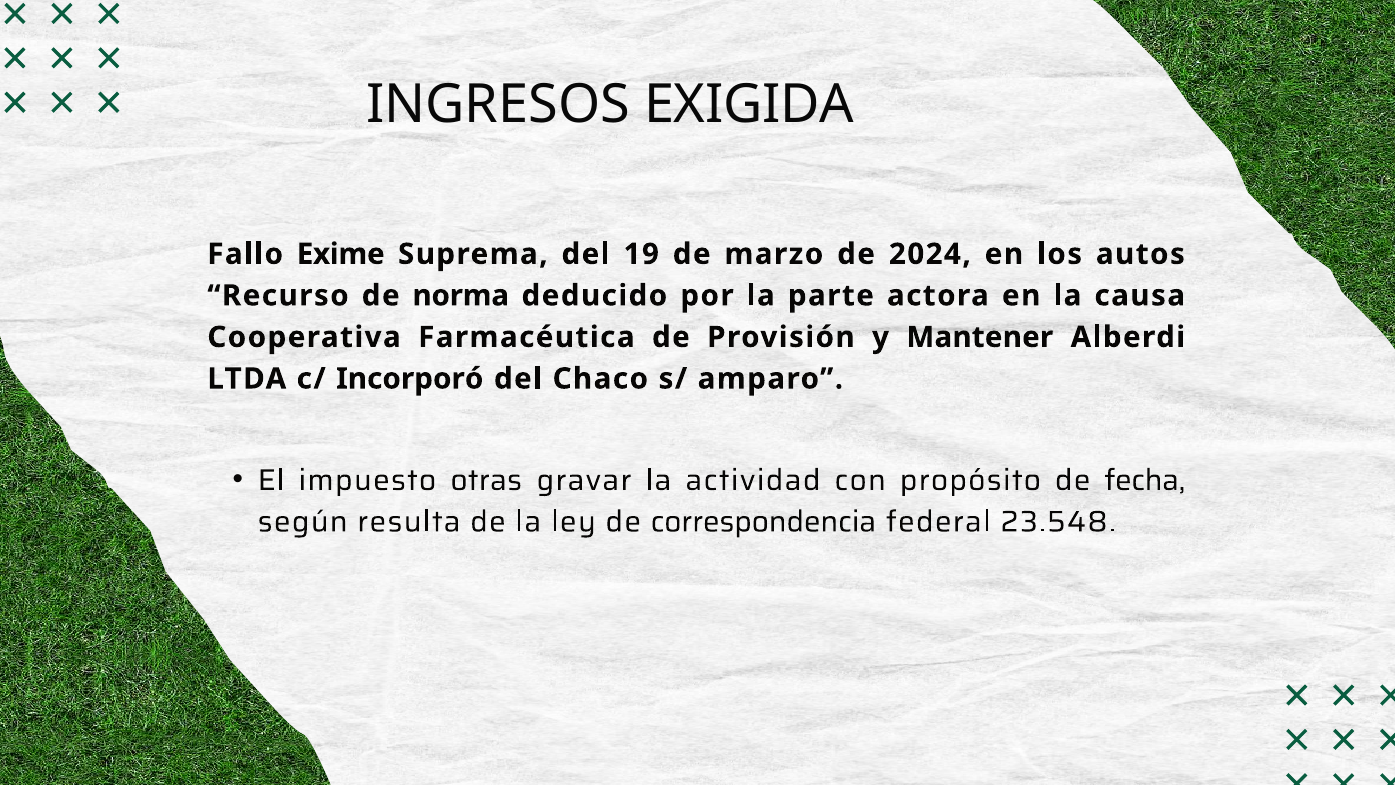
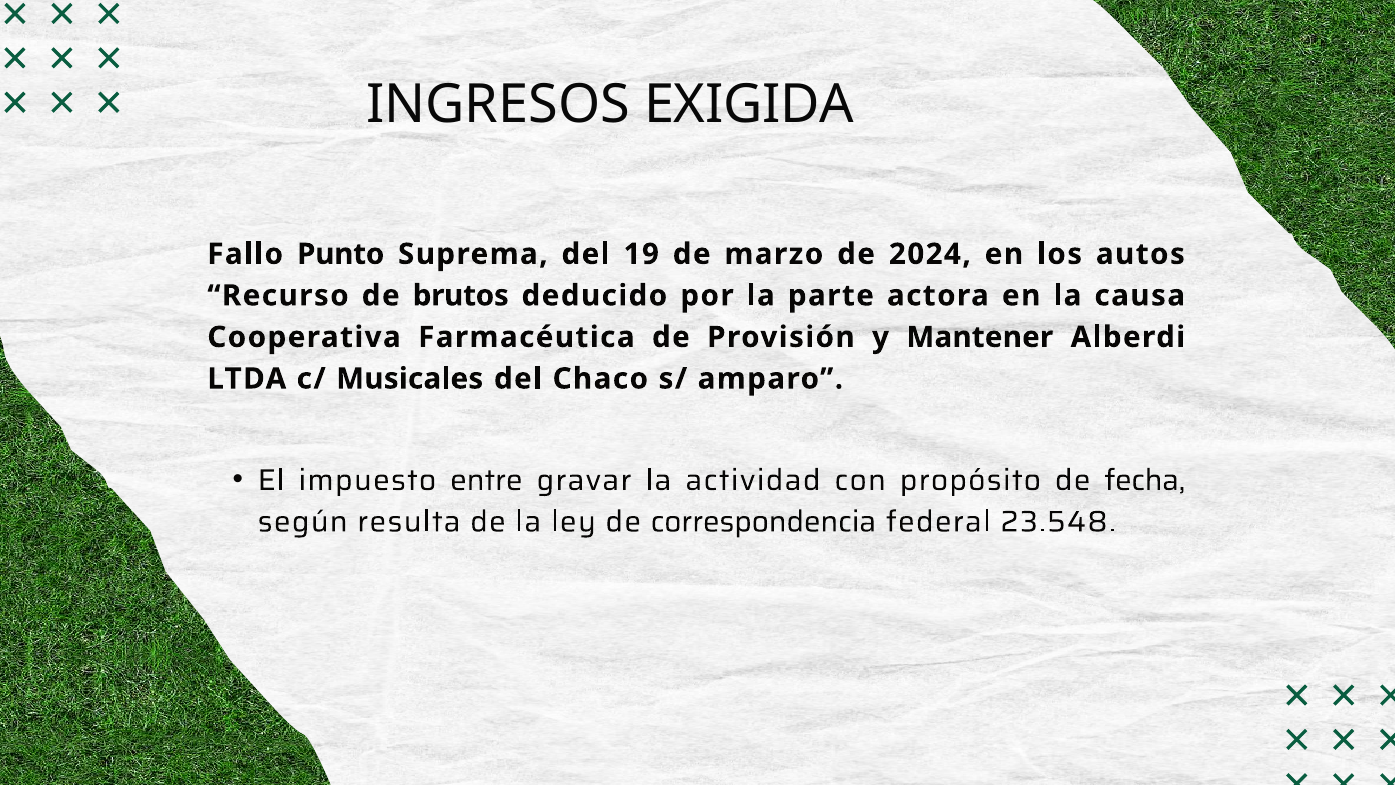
Exime: Exime -> Punto (341, 254)
norma: norma -> brutos (461, 296)
Incorporó: Incorporó -> Musicales (410, 379)
otras: otras -> entre (486, 480)
